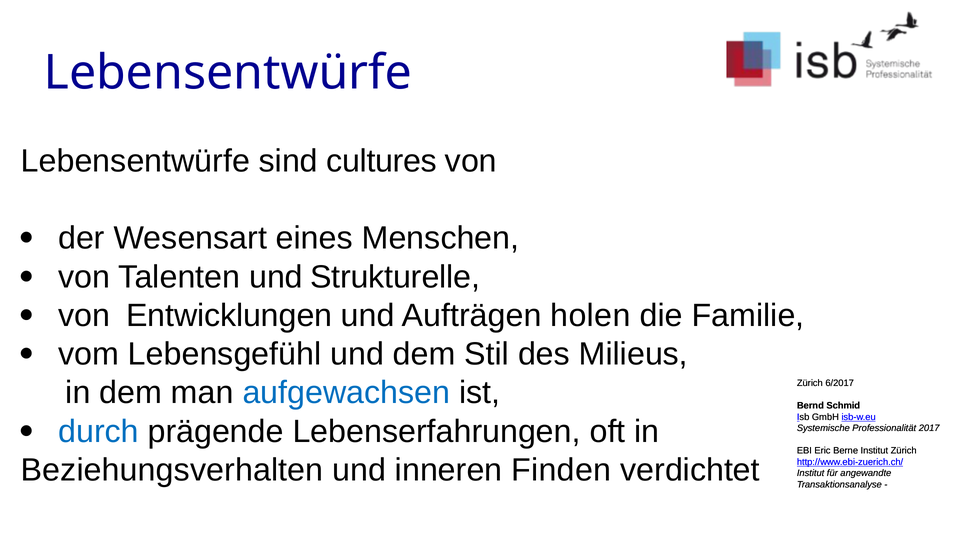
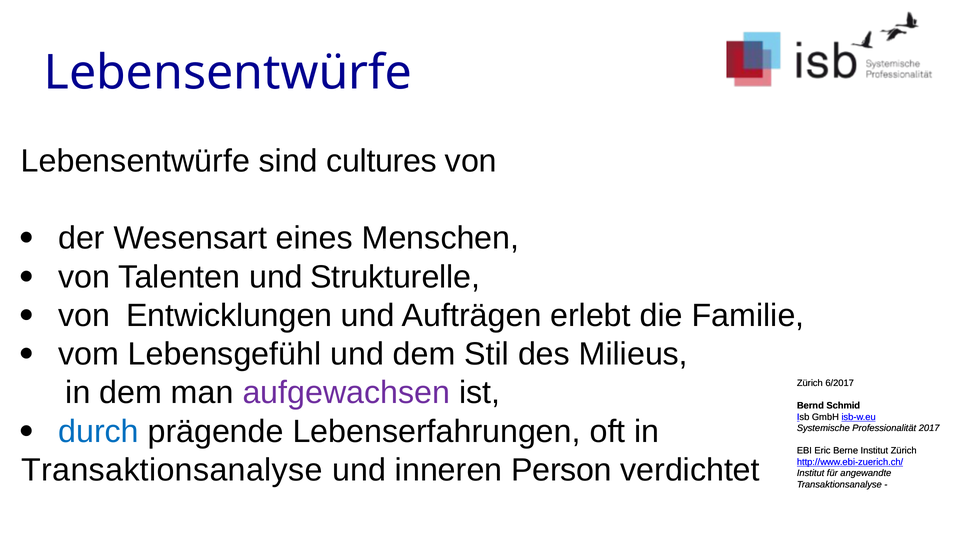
holen: holen -> erlebt (591, 316)
aufgewachsen colour: blue -> purple (346, 393)
Beziehungsverhalten: Beziehungsverhalten -> Transaktionsanalyse (172, 470)
Finden: Finden -> Person (562, 470)
